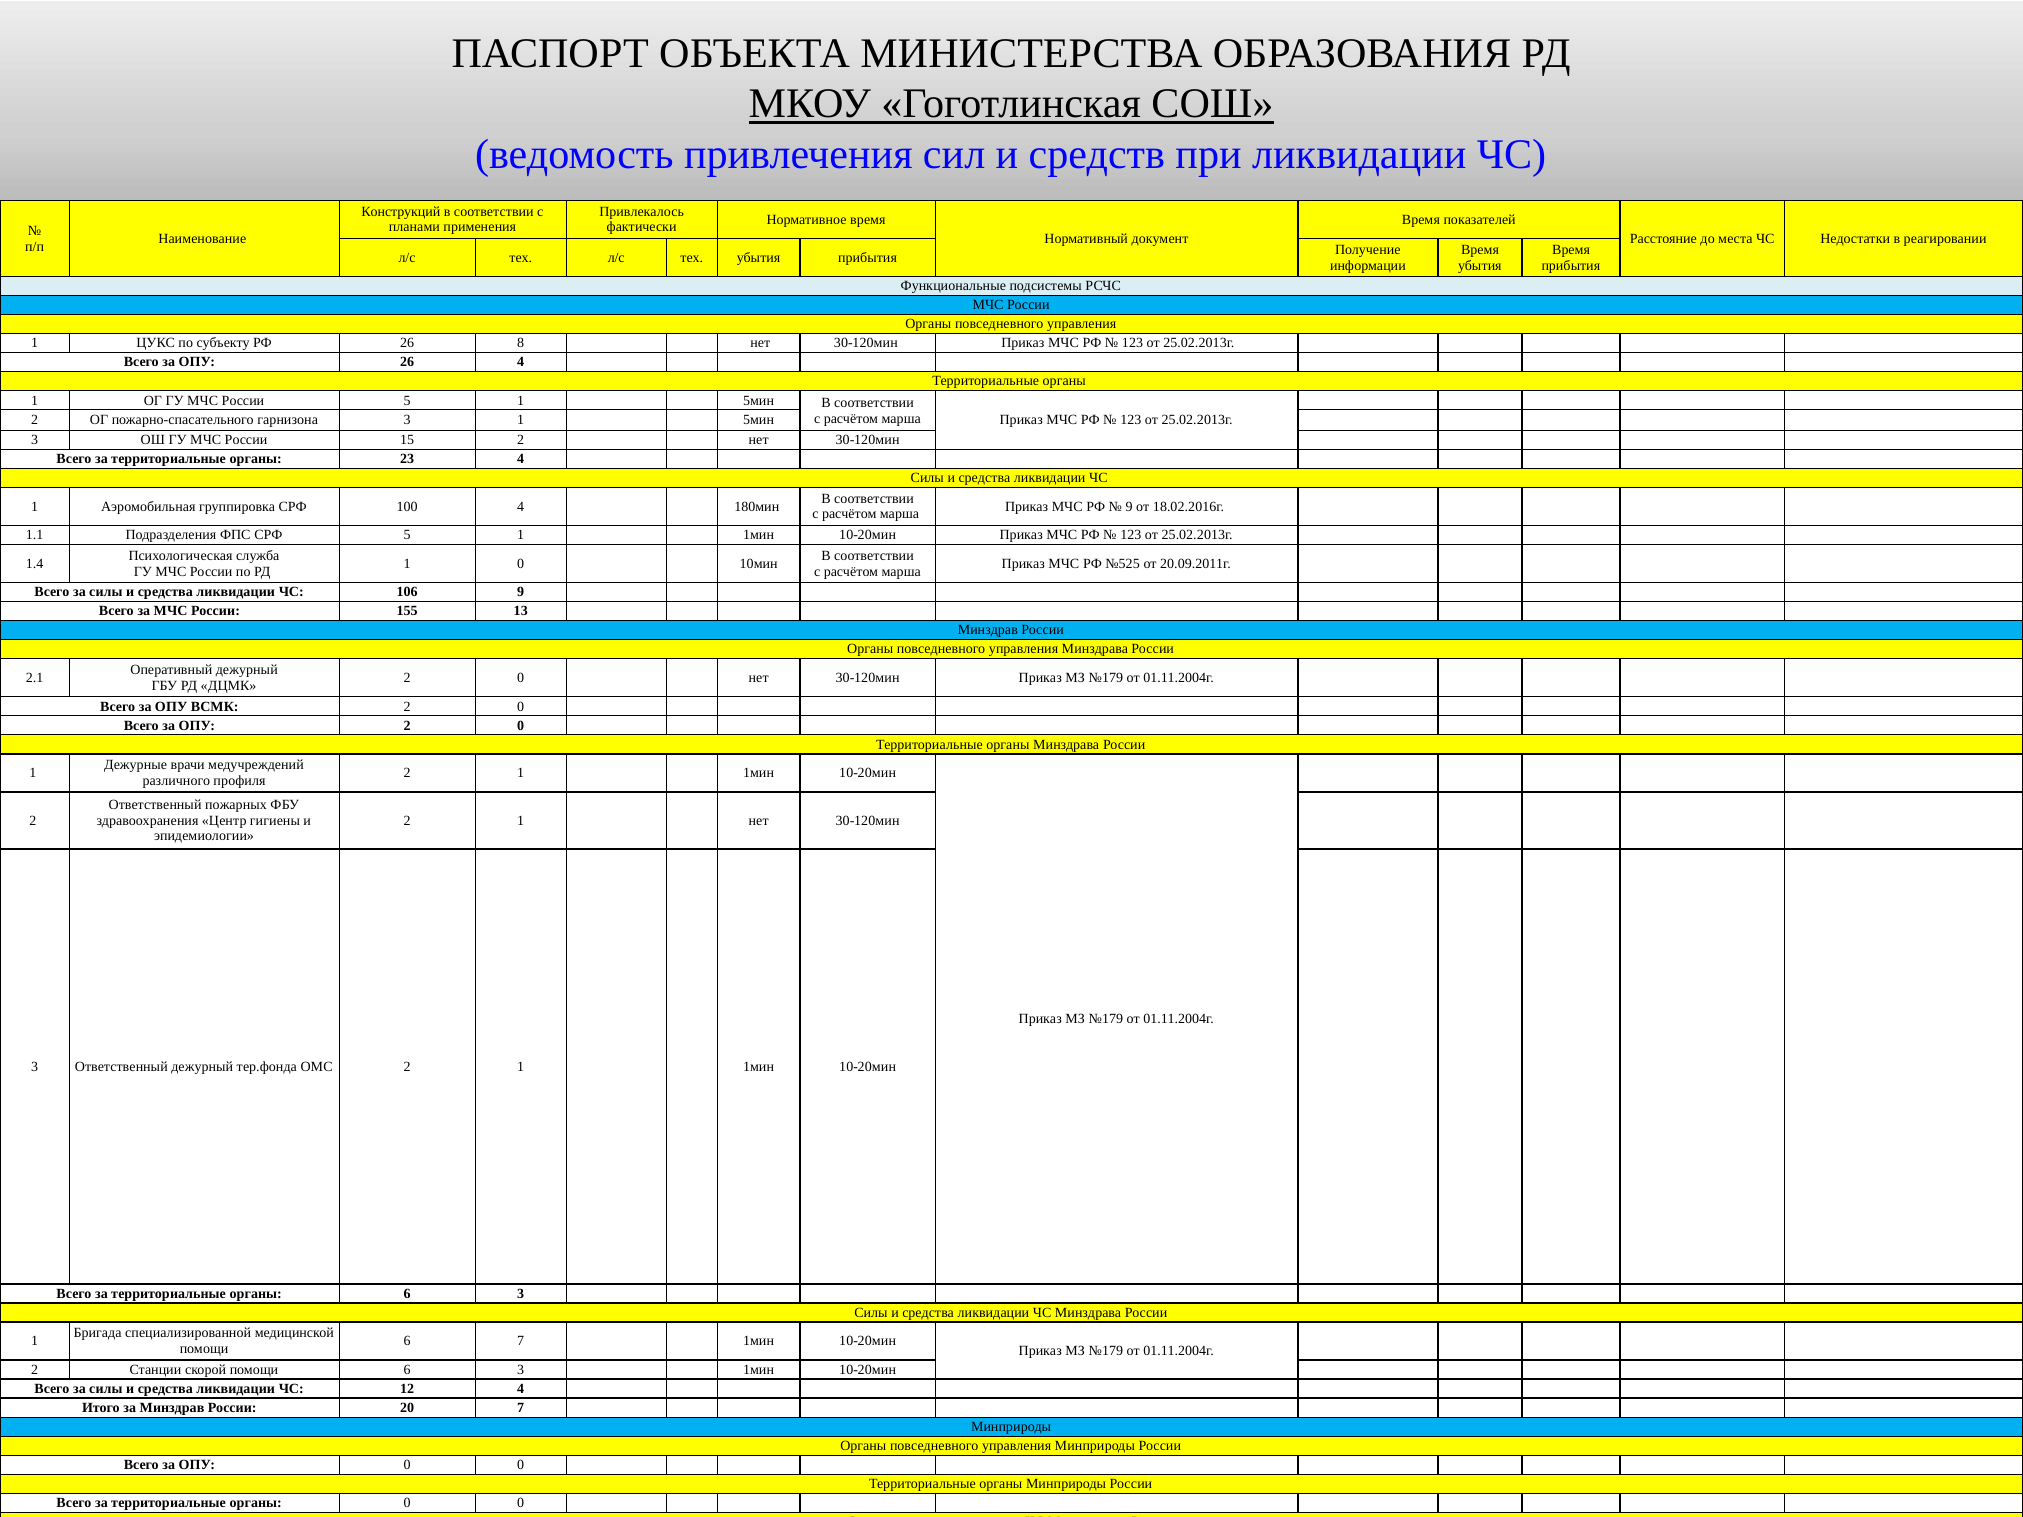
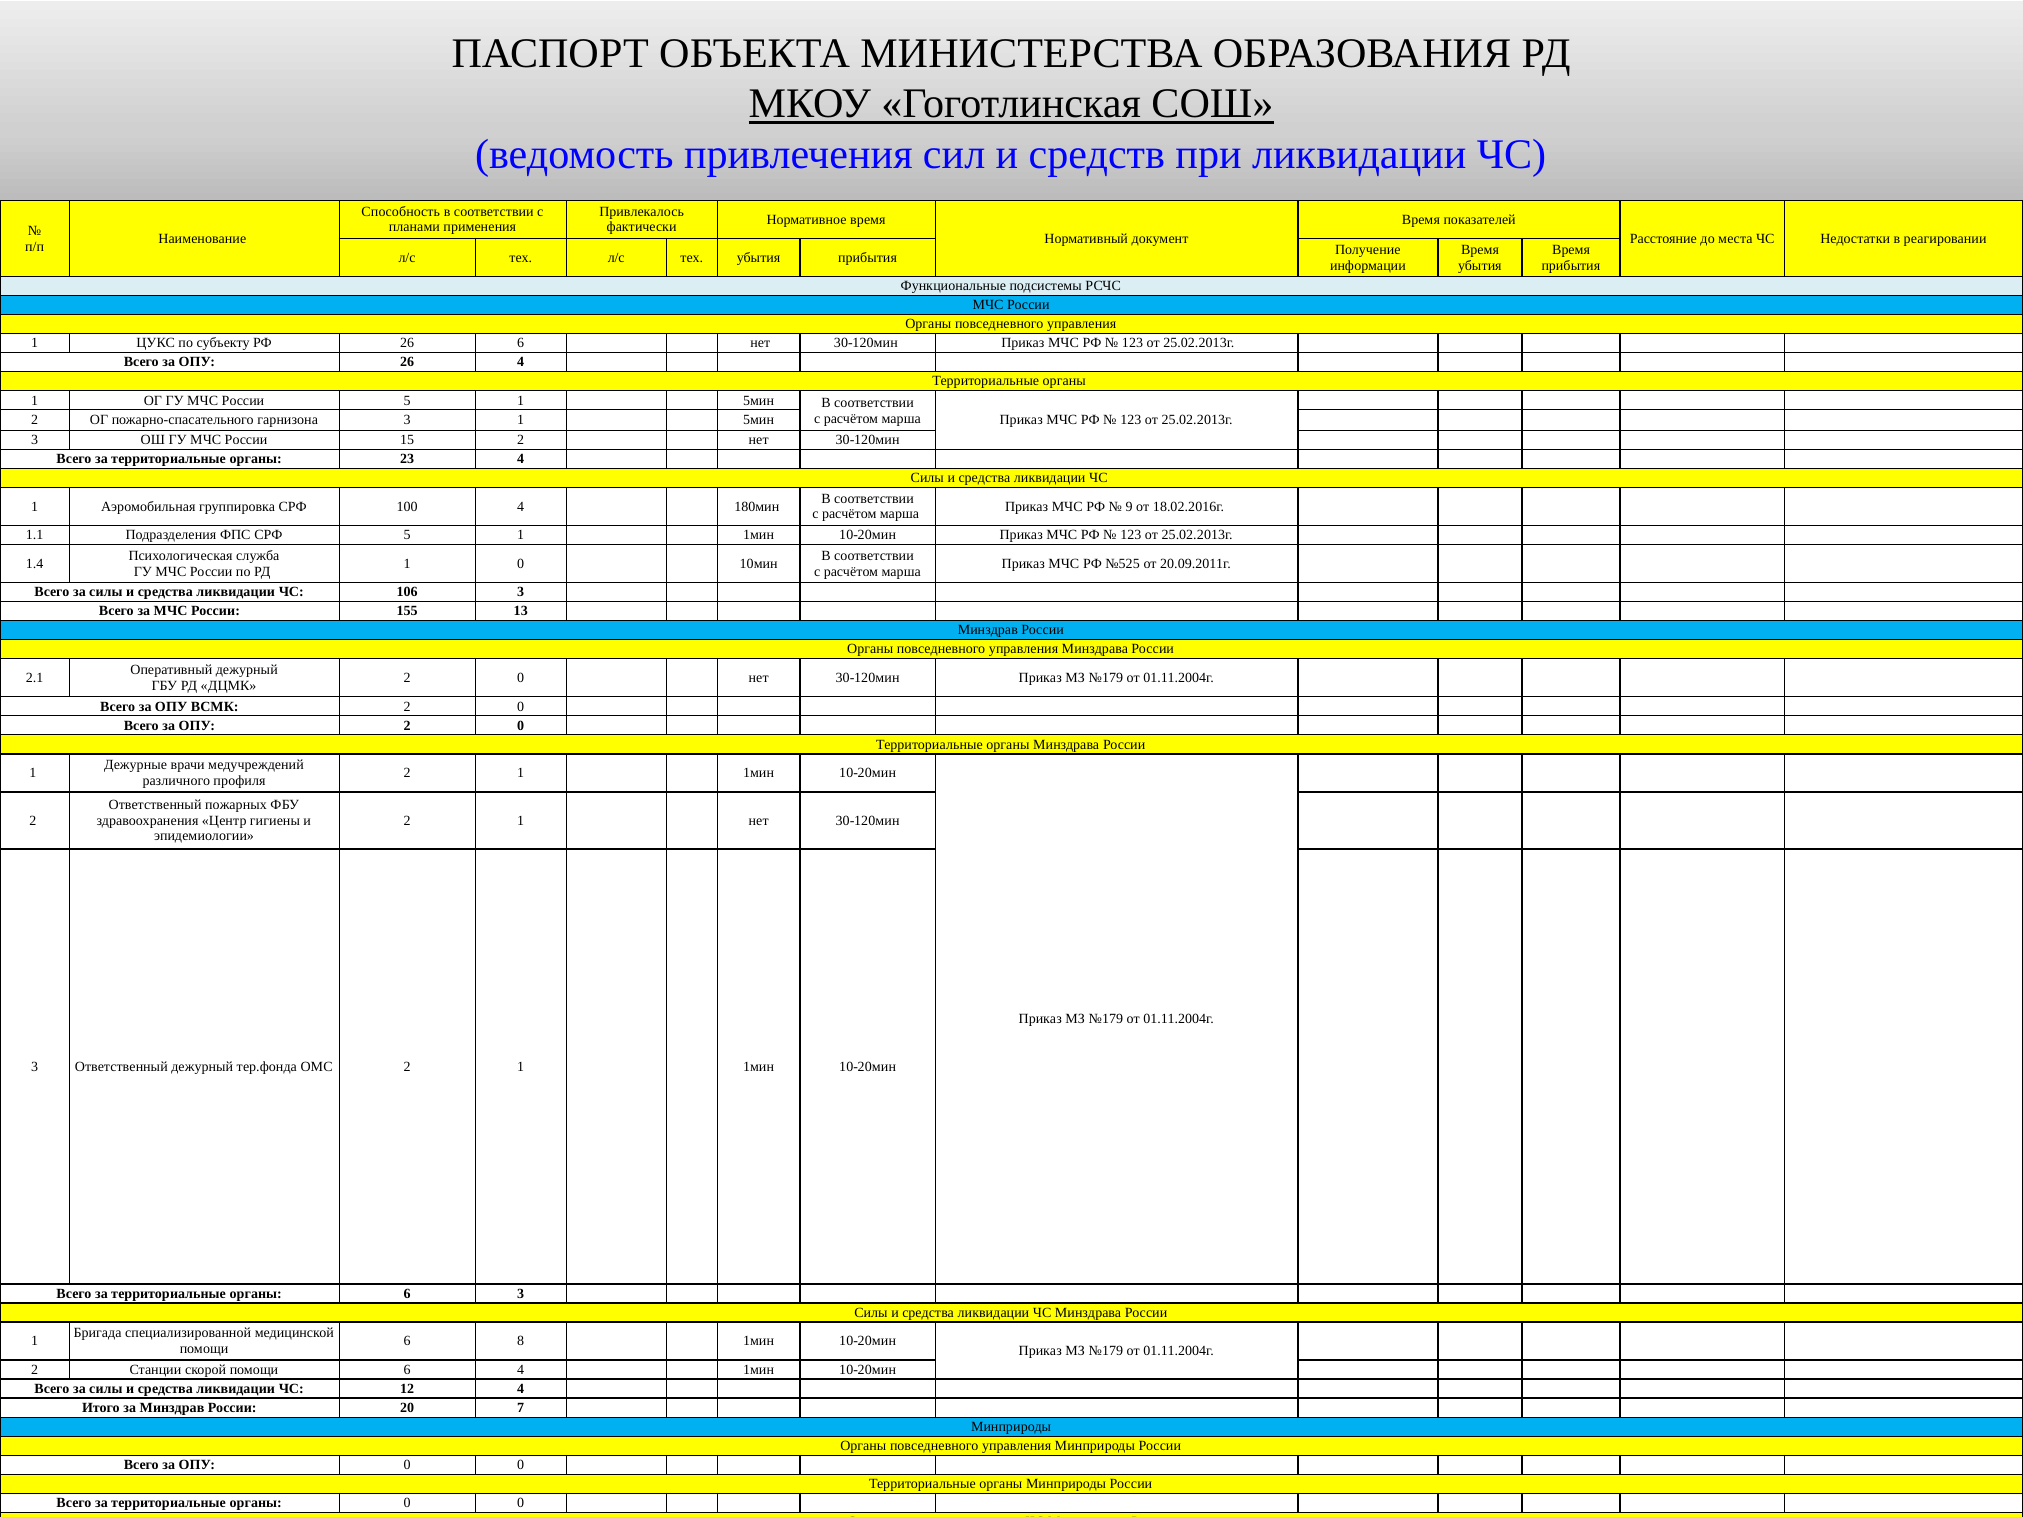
Конструкций: Конструкций -> Способность (401, 212)
26 8: 8 -> 6 (521, 343)
106 9: 9 -> 3 (521, 592)
6 7: 7 -> 8 (521, 1341)
помощи 6 3: 3 -> 4 (521, 1370)
